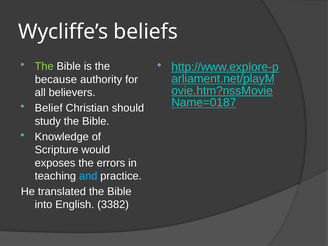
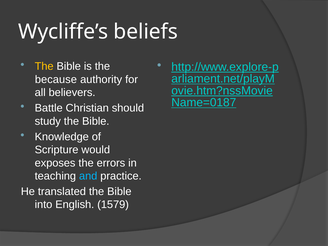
The colour: light green -> yellow (44, 66)
Belief: Belief -> Battle (49, 108)
3382: 3382 -> 1579 (113, 205)
